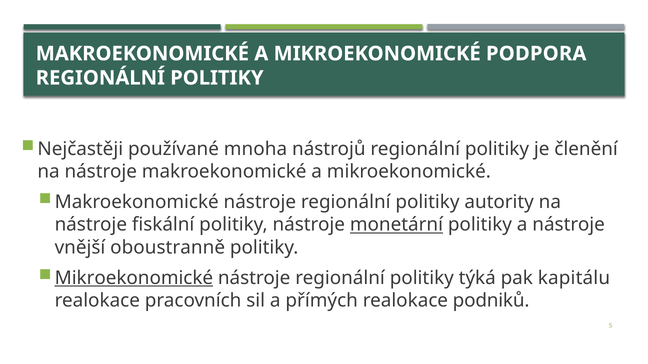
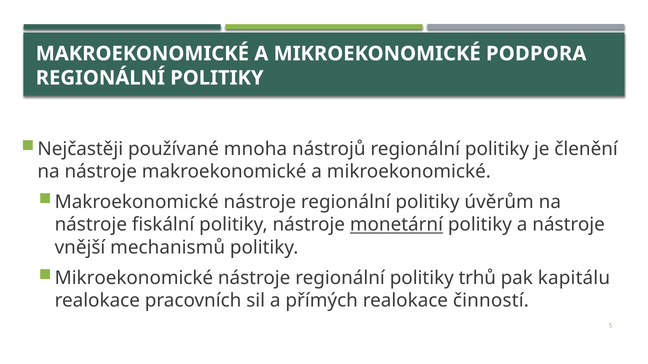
autority: autority -> úvěrům (499, 202)
oboustranně: oboustranně -> mechanismů (168, 248)
Mikroekonomické underline: present -> none (134, 278)
týká: týká -> trhů (477, 278)
podniků: podniků -> činností (491, 301)
